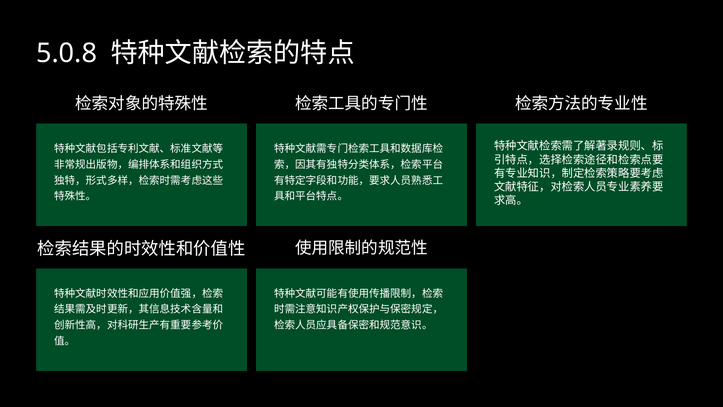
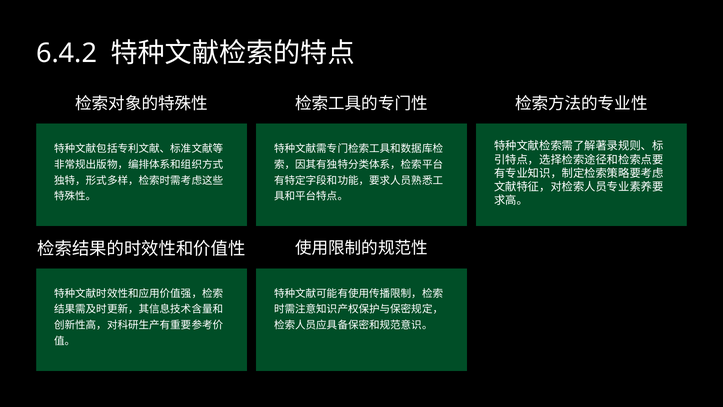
5.0.8: 5.0.8 -> 6.4.2 (67, 53)
